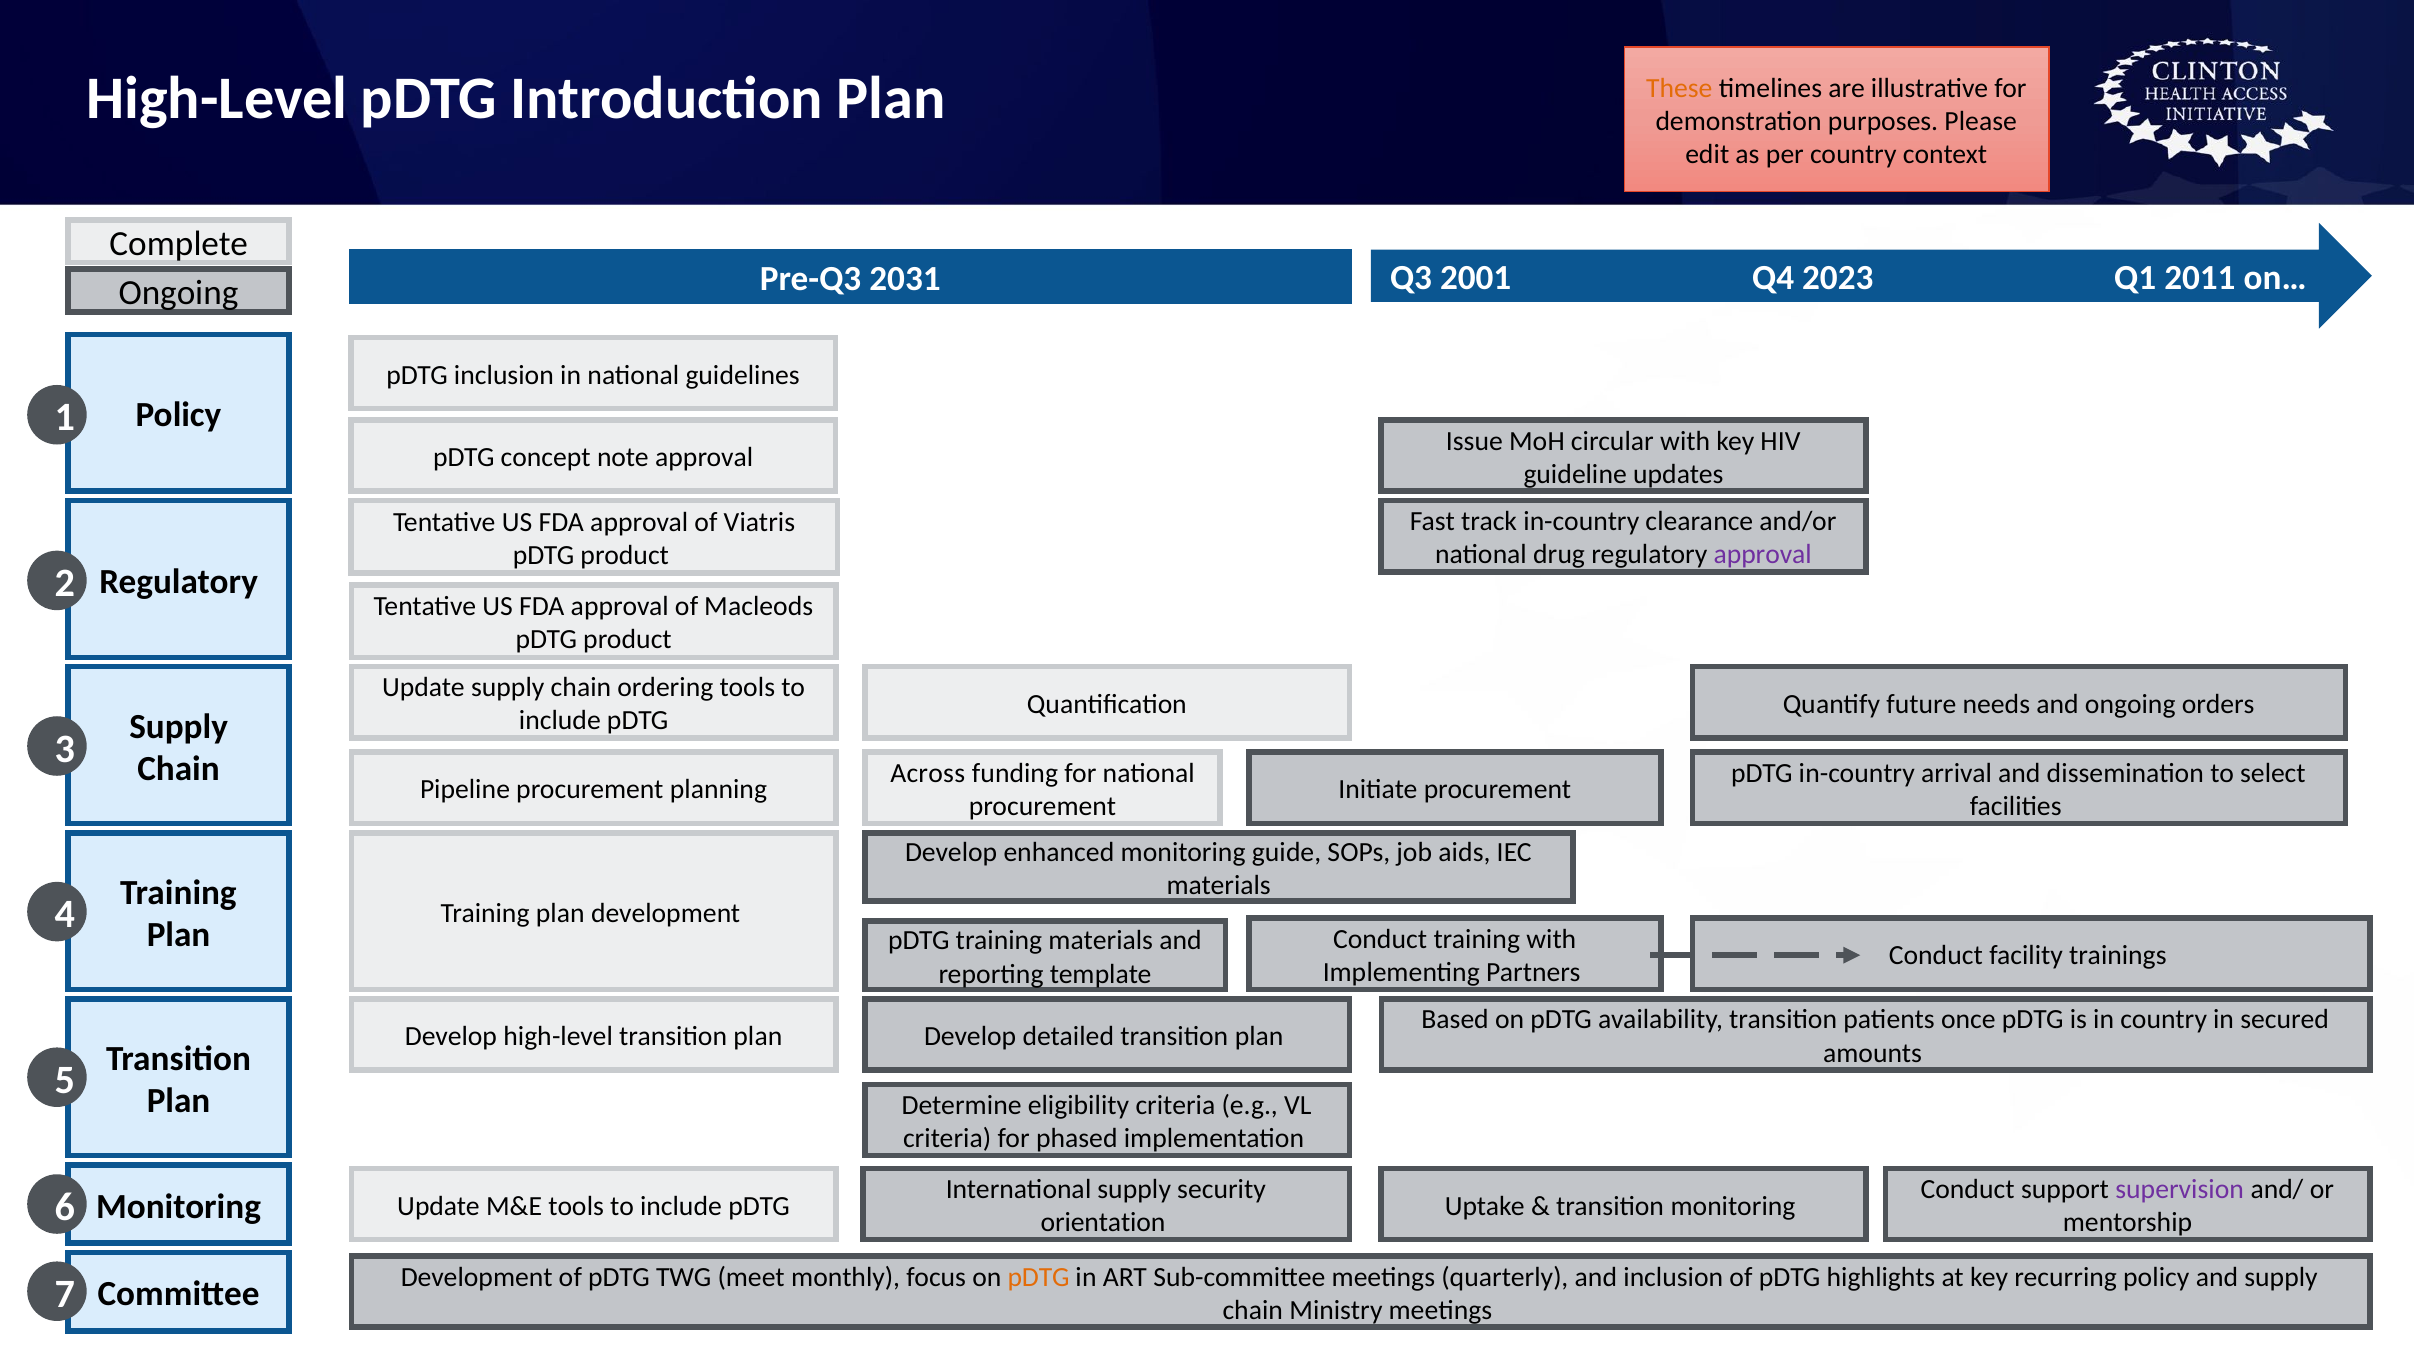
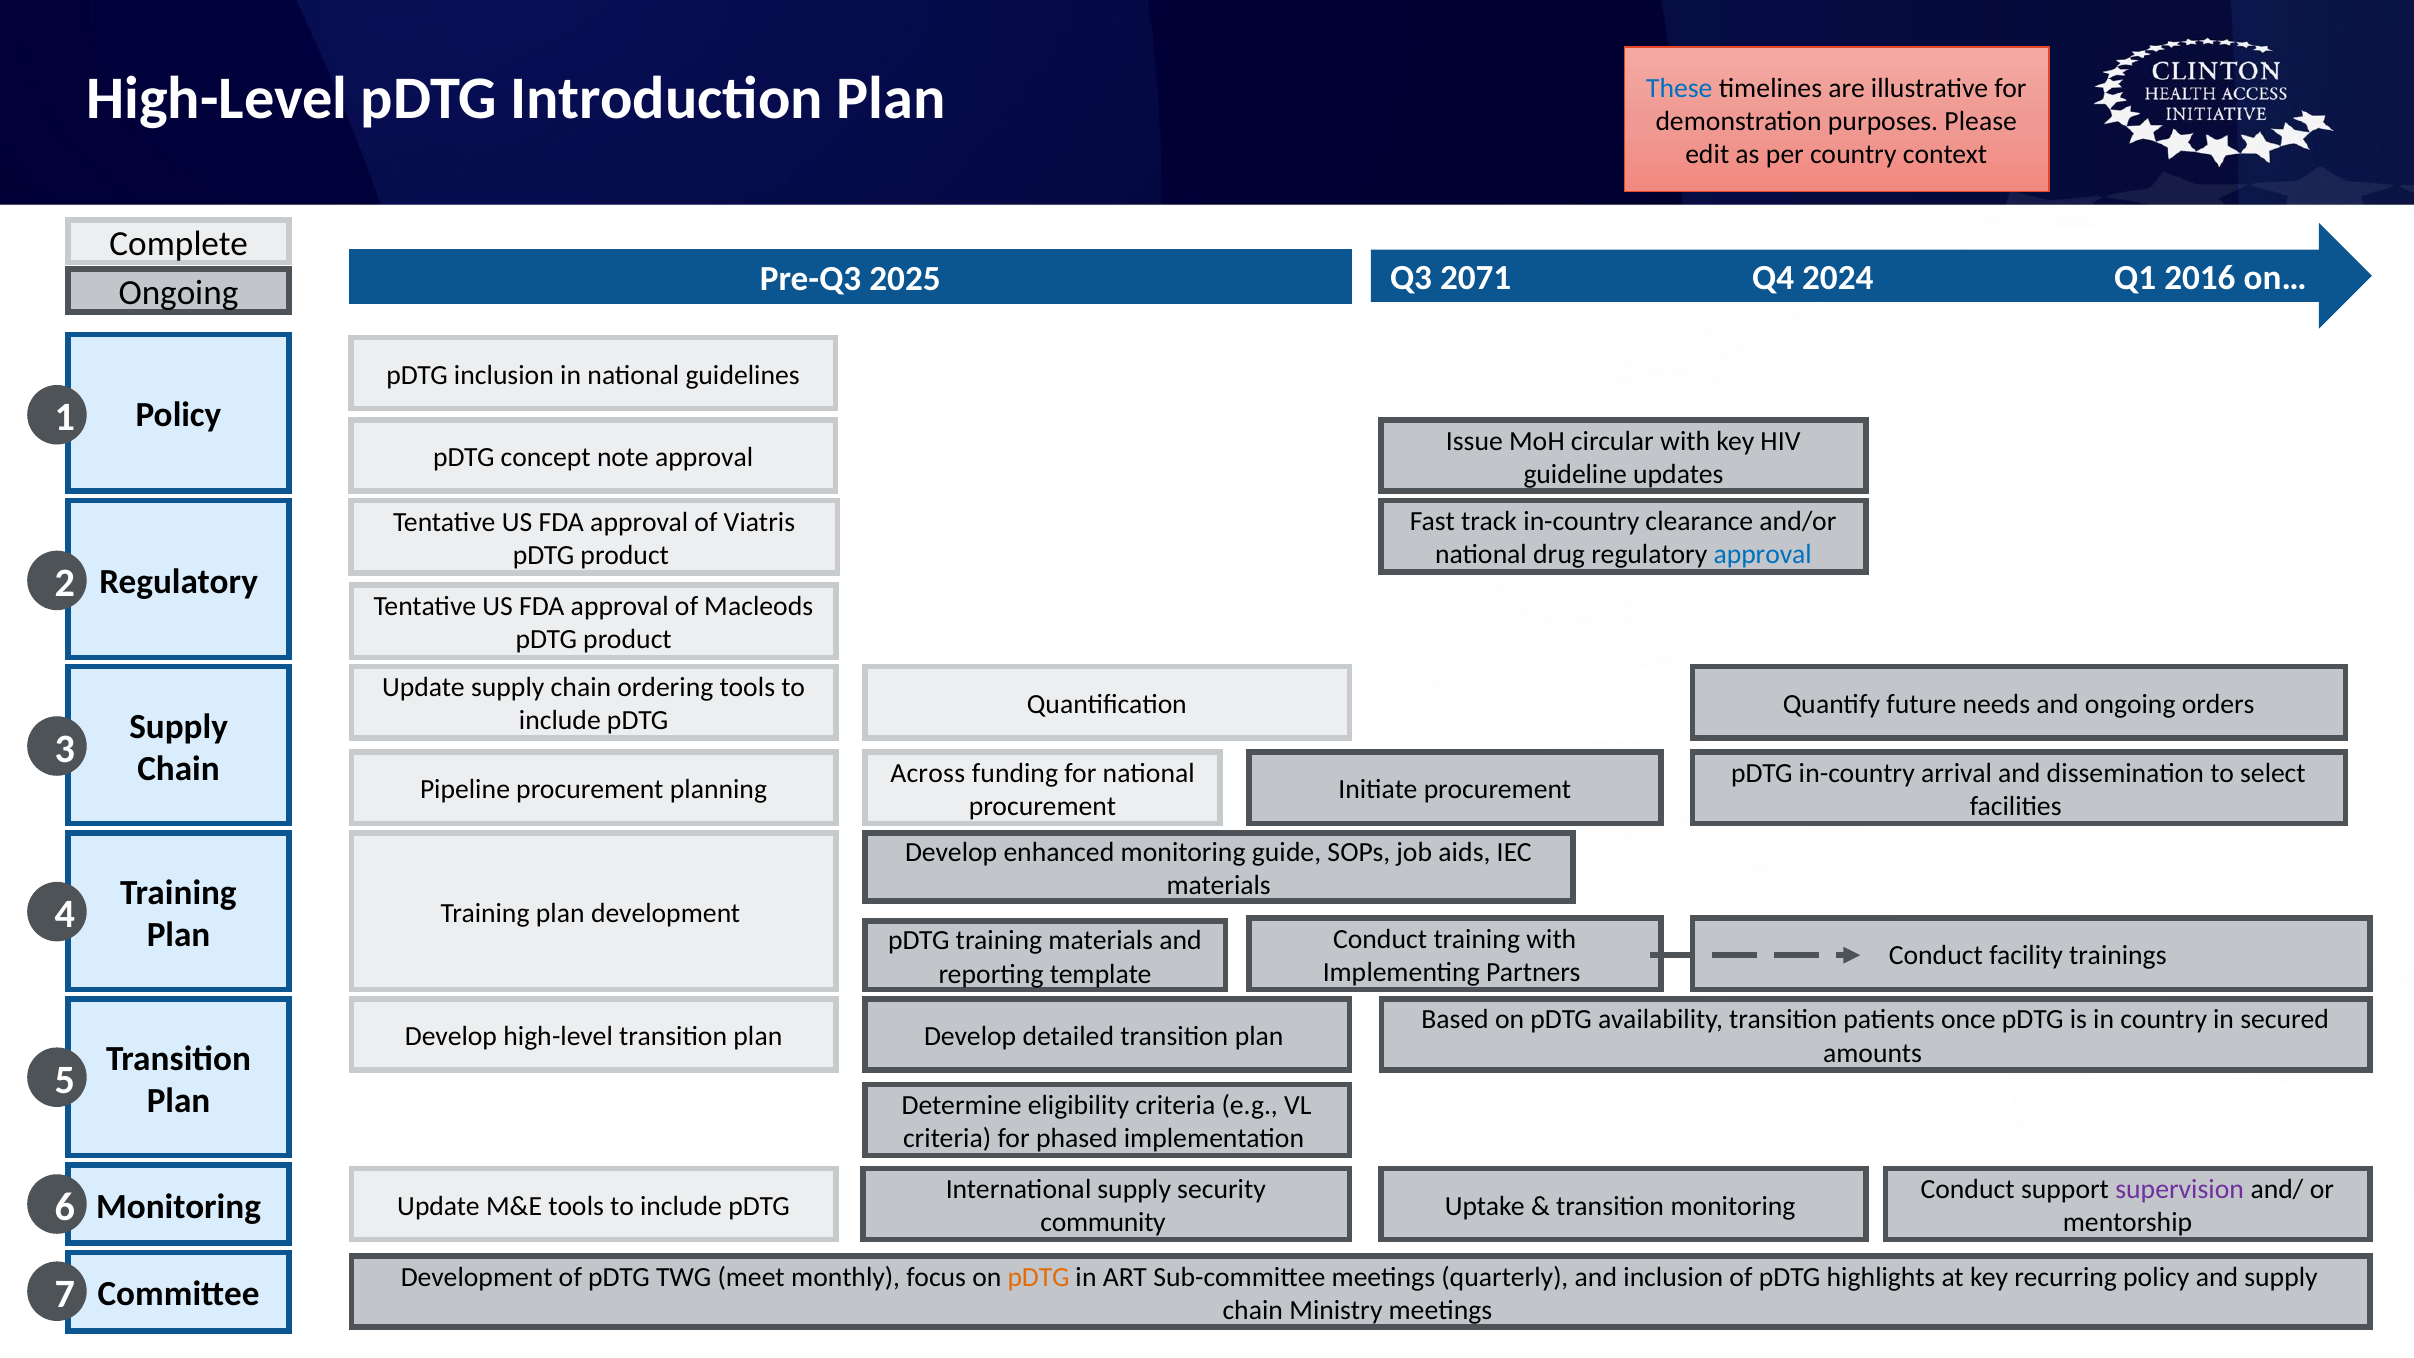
These colour: orange -> blue (1679, 88)
2001: 2001 -> 2071 (1476, 278)
2023: 2023 -> 2024 (1838, 278)
2011: 2011 -> 2016 (2200, 278)
2031: 2031 -> 2025 (905, 279)
approval colour: purple -> blue (1763, 555)
orientation: orientation -> community (1103, 1222)
